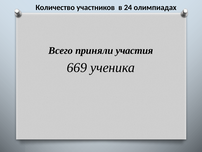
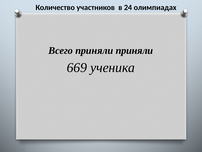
приняли участия: участия -> приняли (134, 50)
